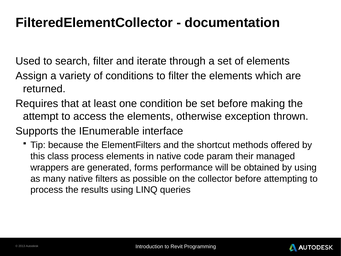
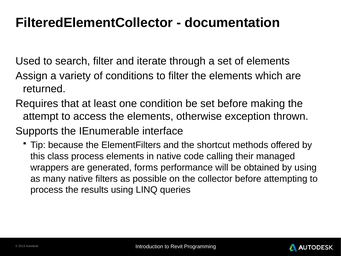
param: param -> calling (220, 156)
